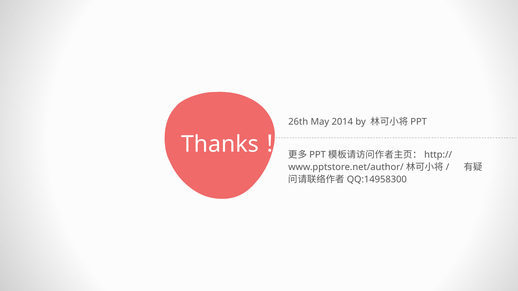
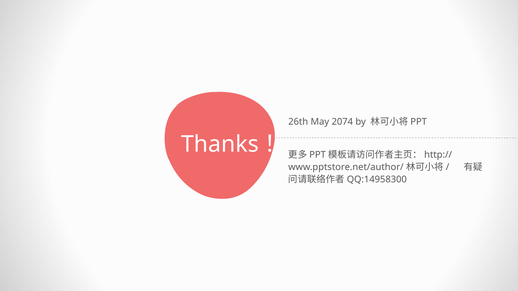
2014: 2014 -> 2074 (342, 122)
